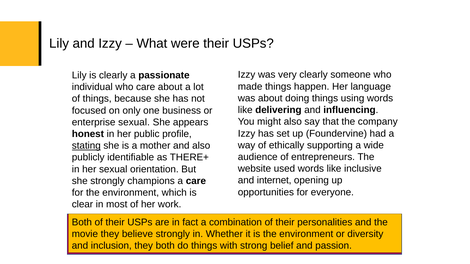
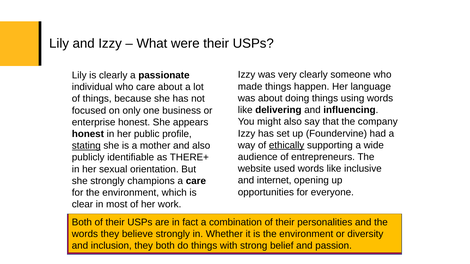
enterprise sexual: sexual -> honest (134, 122)
ethically underline: none -> present (287, 145)
movie: movie -> words (85, 234)
